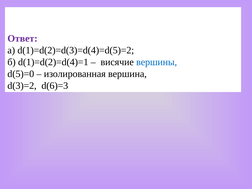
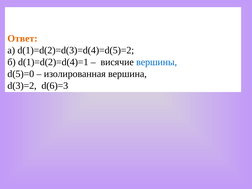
Ответ colour: purple -> orange (22, 39)
